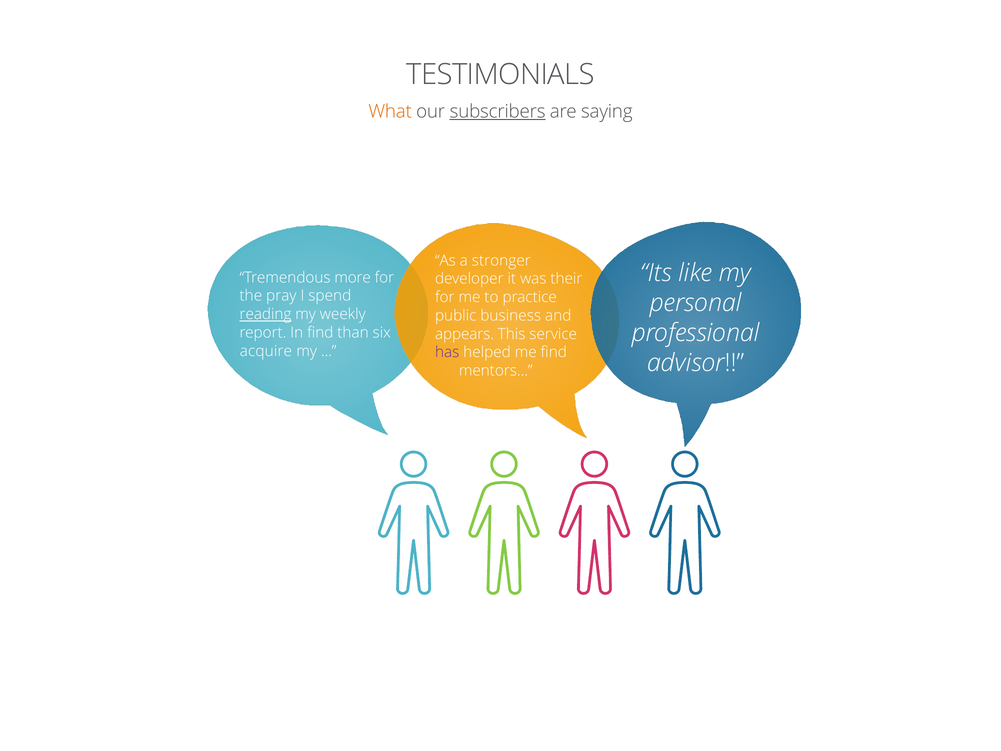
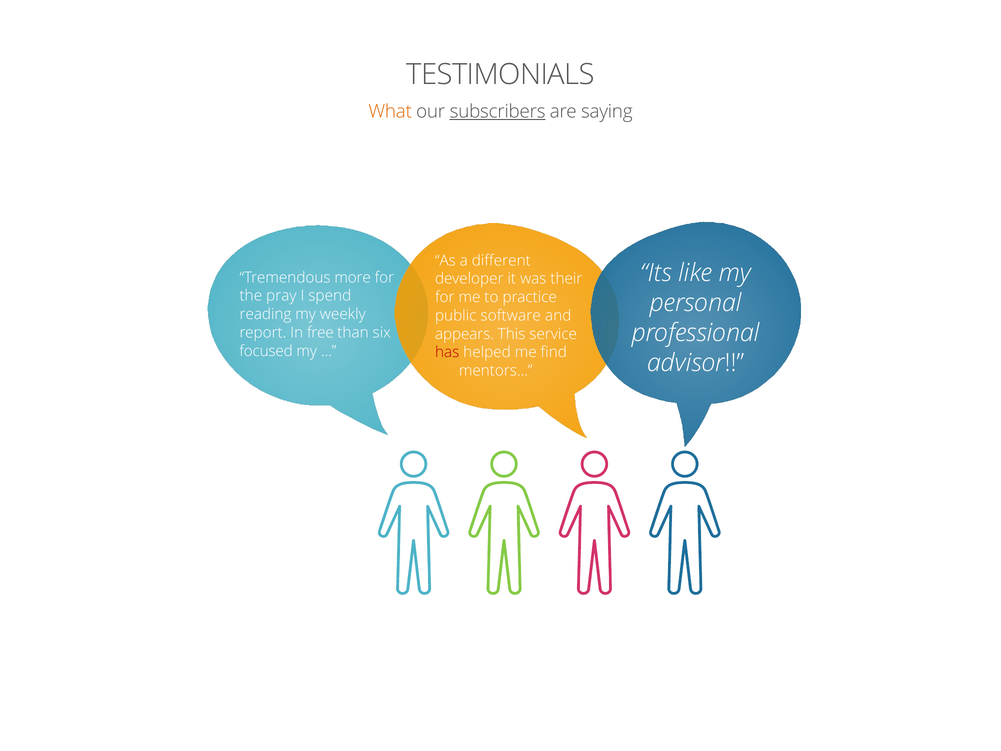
stronger: stronger -> different (501, 260)
reading underline: present -> none (266, 314)
business: business -> software (511, 316)
In find: find -> free (320, 332)
acquire: acquire -> focused (266, 351)
has colour: purple -> red (447, 352)
